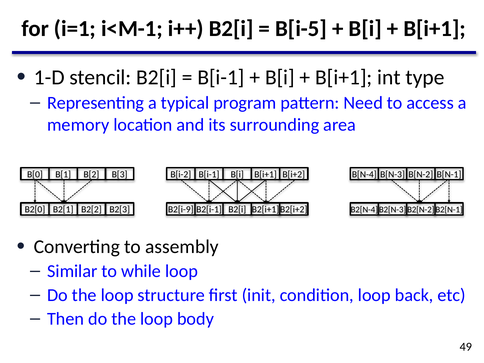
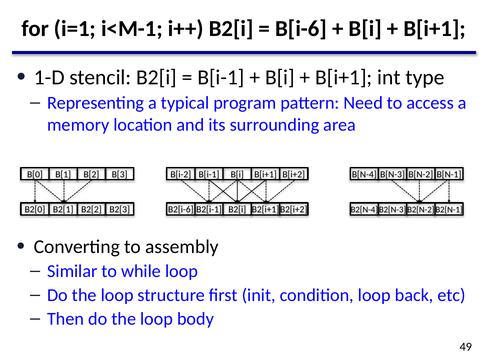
B[i-5: B[i-5 -> B[i-6 (301, 29)
B2[i-9: B2[i-9 -> B2[i-6 (181, 210)
